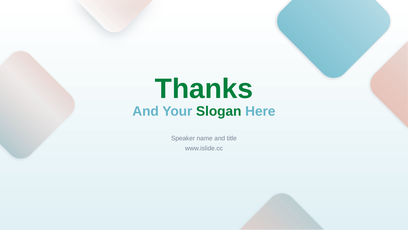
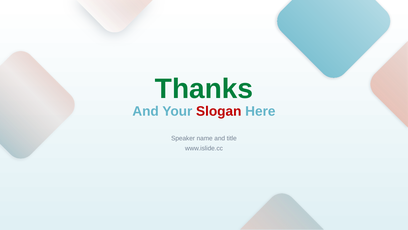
Slogan colour: green -> red (219, 111)
